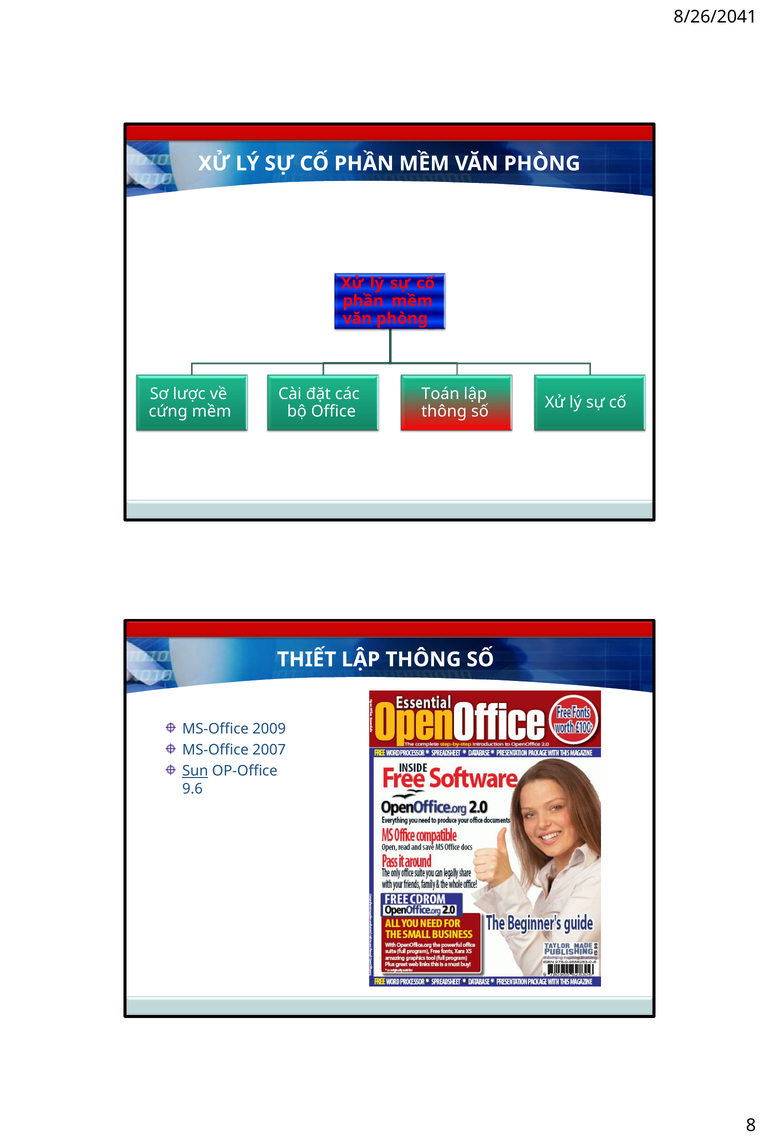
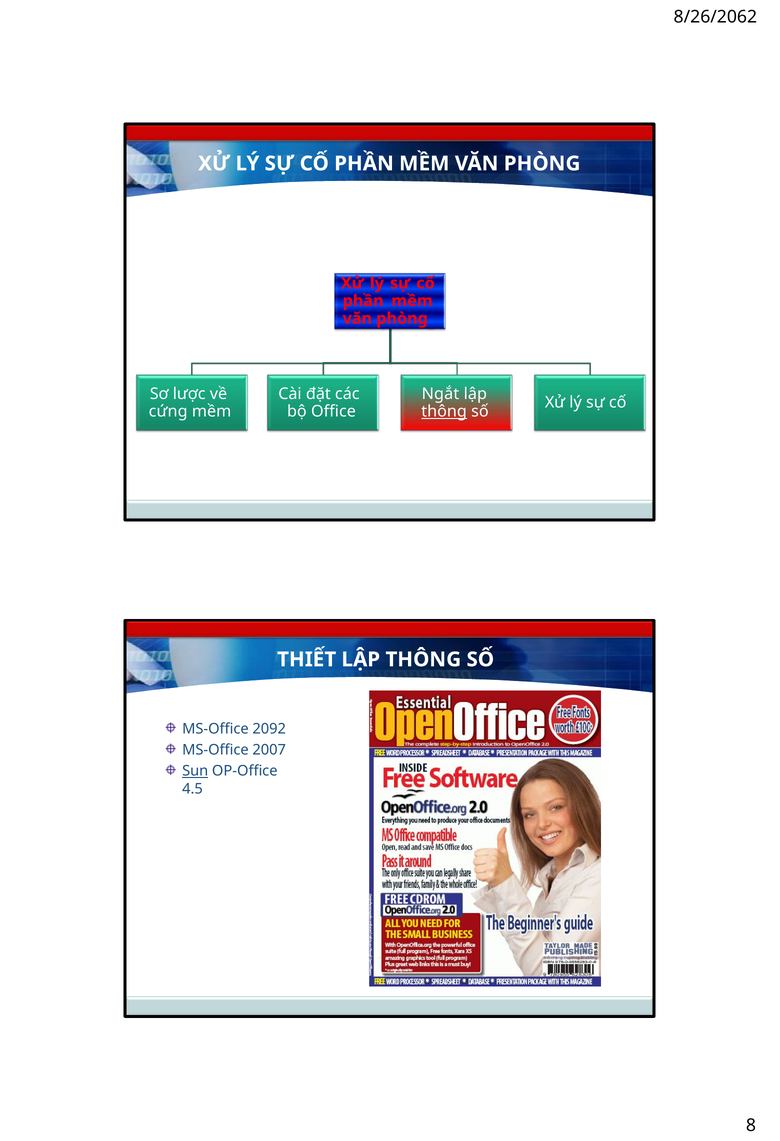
8/26/2041: 8/26/2041 -> 8/26/2062 (715, 17)
Toán: Toán -> Ngắt (440, 394)
thông underline: none -> present (444, 412)
2009: 2009 -> 2092 (269, 729)
9.6: 9.6 -> 4.5 (193, 789)
